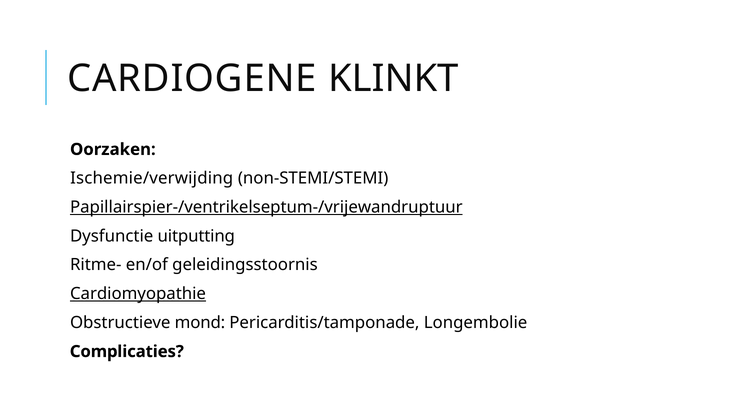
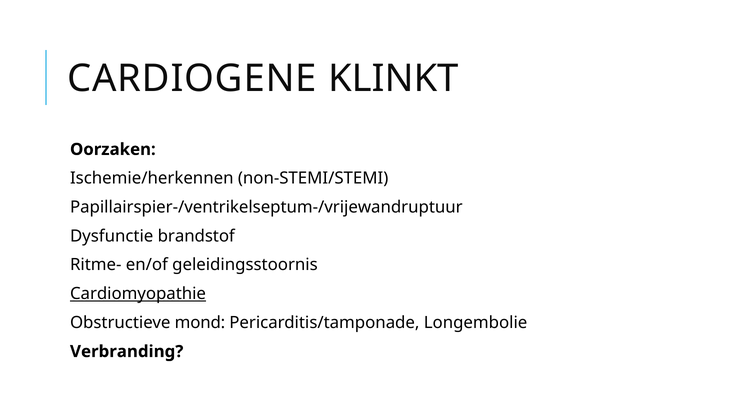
Ischemie/verwijding: Ischemie/verwijding -> Ischemie/herkennen (152, 178)
Papillairspier-/ventrikelseptum-/vrijewandruptuur underline: present -> none (266, 207)
uitputting: uitputting -> brandstof (196, 236)
Complicaties: Complicaties -> Verbranding (127, 352)
